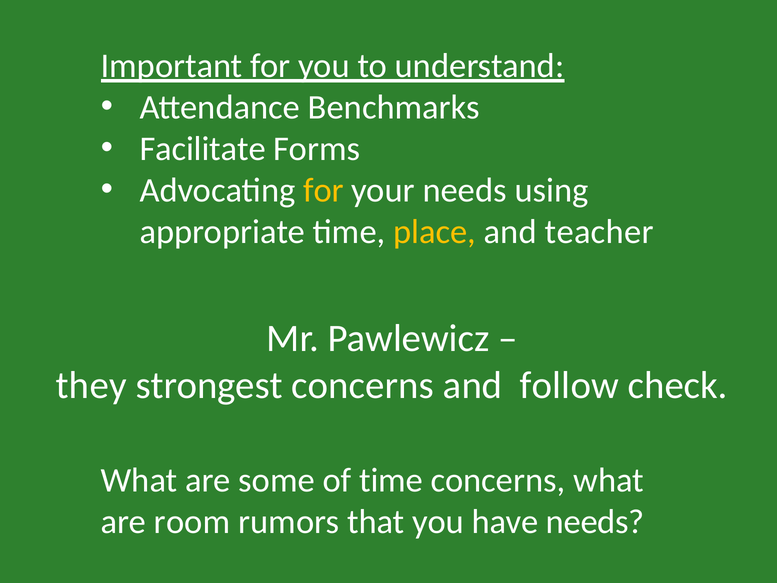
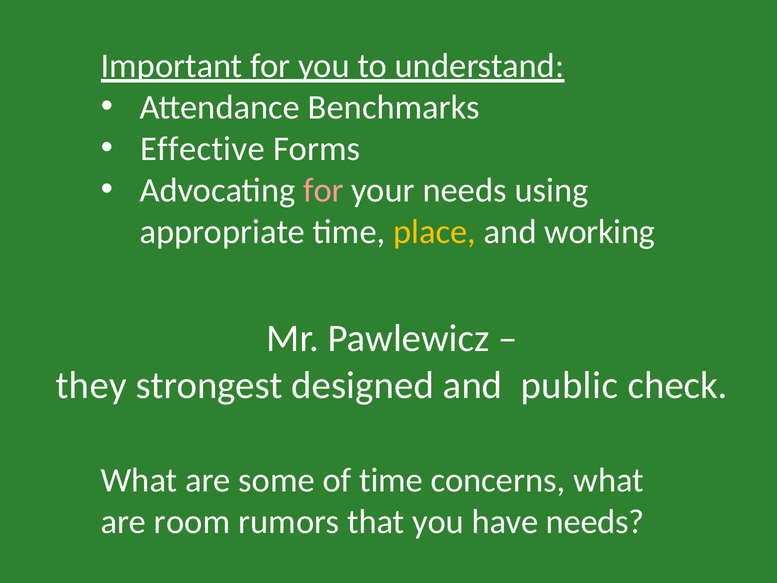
Facilitate: Facilitate -> Effective (202, 149)
for colour: yellow -> pink (323, 190)
teacher: teacher -> working (600, 232)
strongest concerns: concerns -> designed (363, 385)
follow: follow -> public (569, 385)
